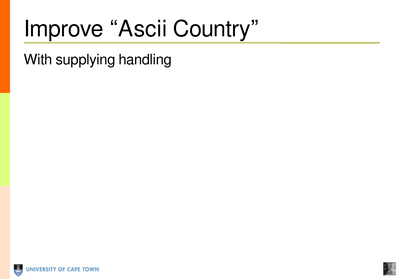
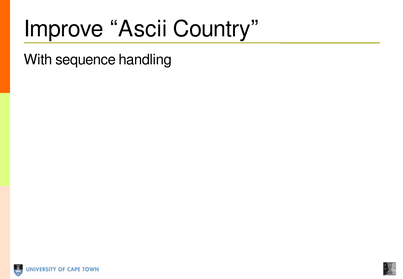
supplying: supplying -> sequence (85, 60)
